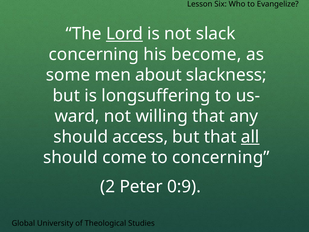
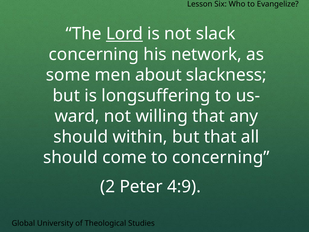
become: become -> network (206, 54)
access: access -> within (140, 137)
all underline: present -> none (250, 137)
0:9: 0:9 -> 4:9 (184, 187)
